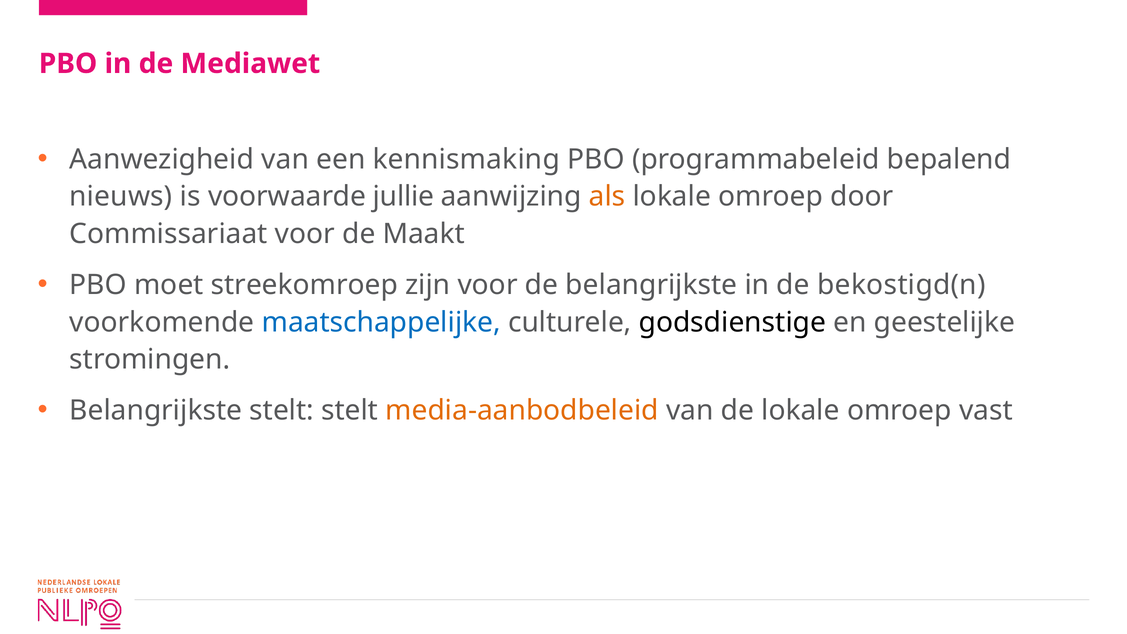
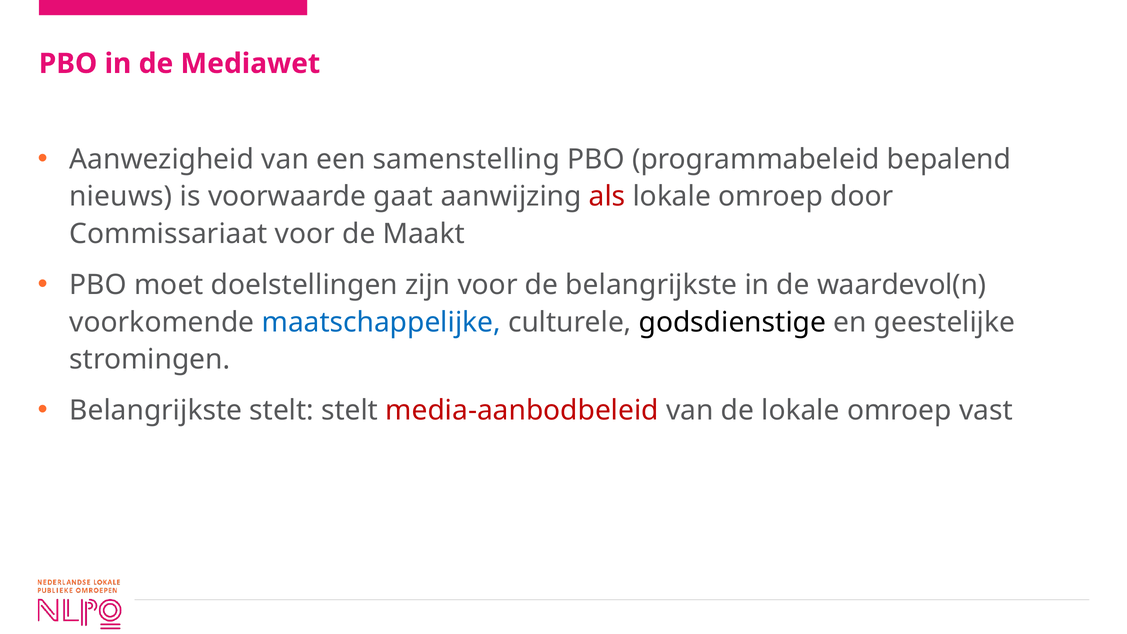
kennismaking: kennismaking -> samenstelling (466, 159)
jullie: jullie -> gaat (403, 197)
als colour: orange -> red (607, 197)
streekomroep: streekomroep -> doelstellingen (304, 285)
bekostigd(n: bekostigd(n -> waardevol(n (902, 285)
media-aanbodbeleid colour: orange -> red (522, 411)
